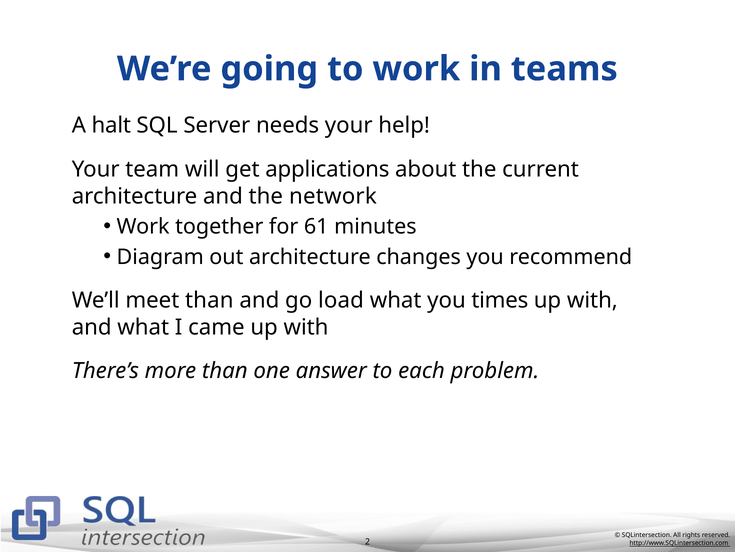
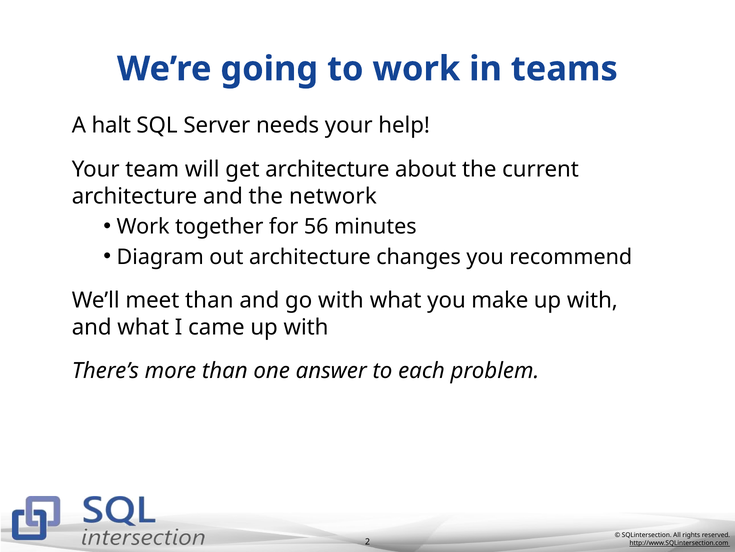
get applications: applications -> architecture (327, 169)
61: 61 -> 56 (316, 226)
go load: load -> with (341, 300)
times: times -> make (500, 300)
